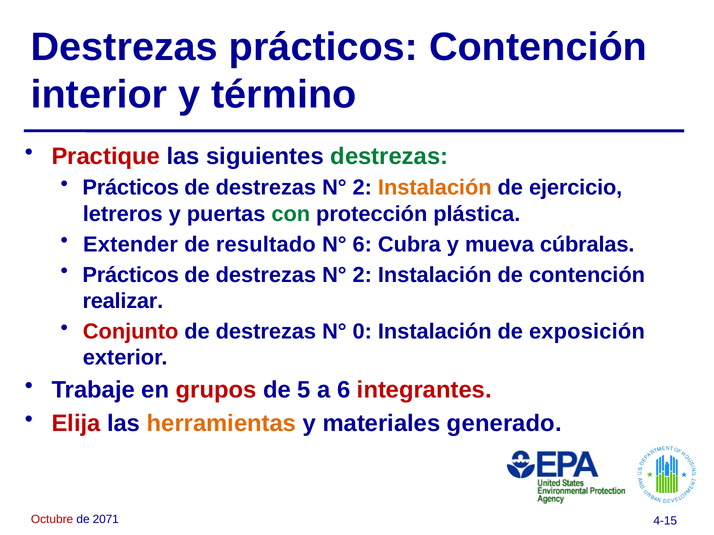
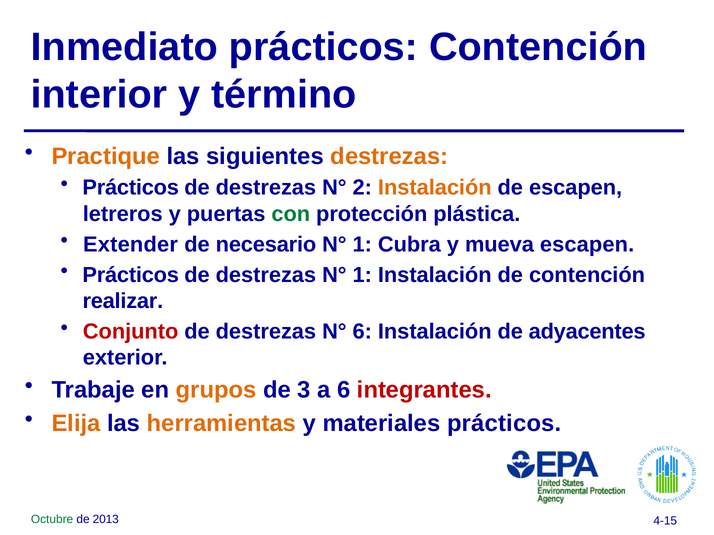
Destrezas: Destrezas -> Inmediato (124, 47)
Practique colour: red -> orange (106, 156)
destrezas colour: green -> orange (389, 156)
de ejercicio: ejercicio -> escapen (576, 188)
resultado: resultado -> necesario (266, 245)
6: 6 -> 1 (362, 245)
mueva cúbralas: cúbralas -> escapen (587, 245)
2: 2 -> 1 (362, 275)
N° 0: 0 -> 6 (362, 332)
exposición: exposición -> adyacentes (587, 332)
grupos colour: red -> orange (216, 390)
5: 5 -> 3 (304, 390)
Elija colour: red -> orange (76, 424)
materiales generado: generado -> prácticos (504, 424)
Octubre colour: red -> green (52, 520)
2071: 2071 -> 2013 (106, 520)
